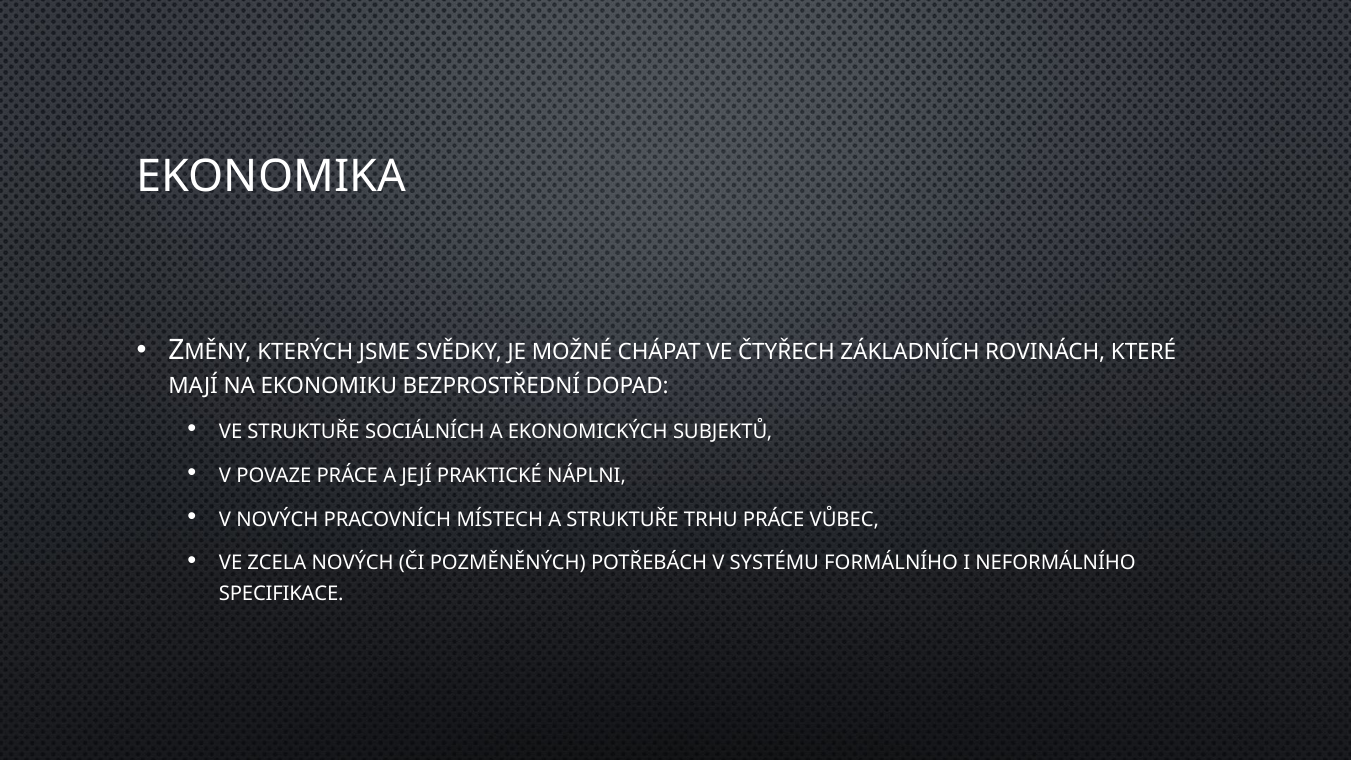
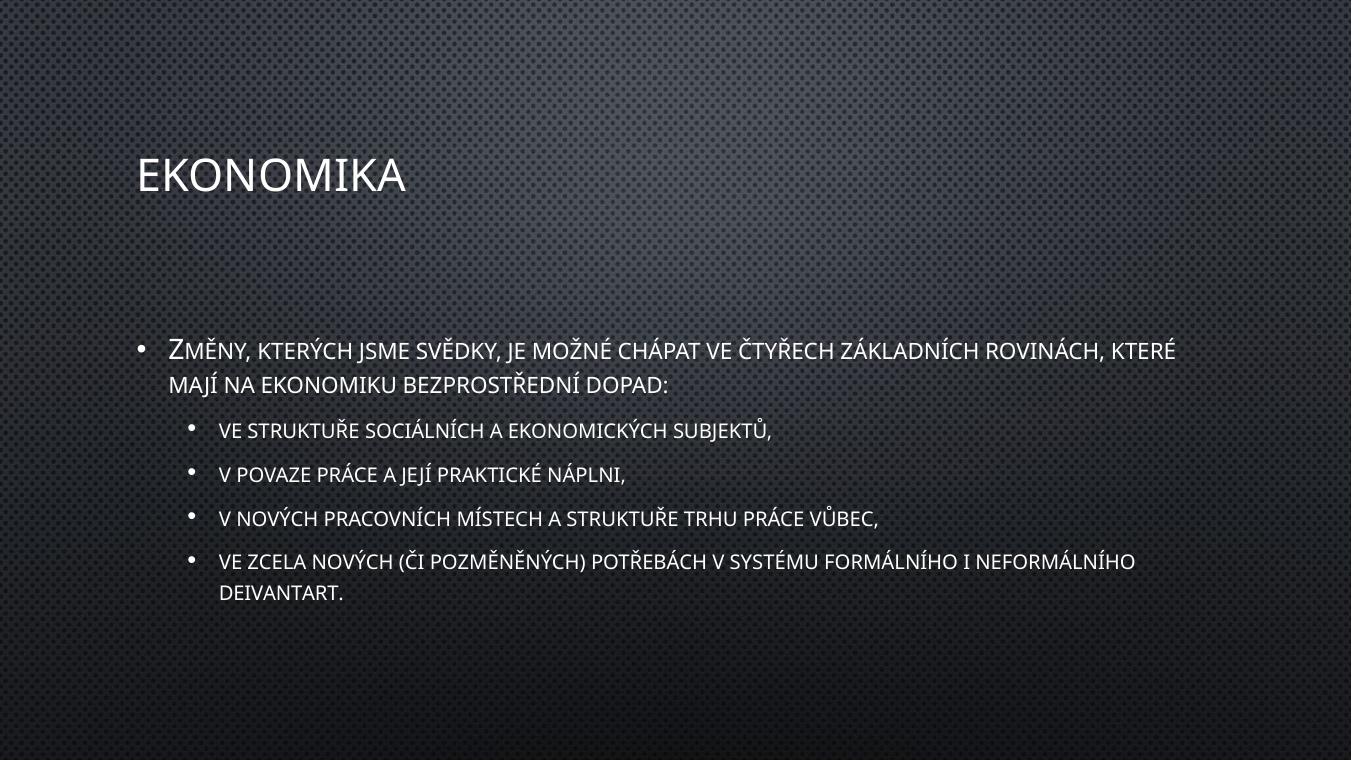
SPECIFIKACE: SPECIFIKACE -> DEIVANTART (281, 594)
